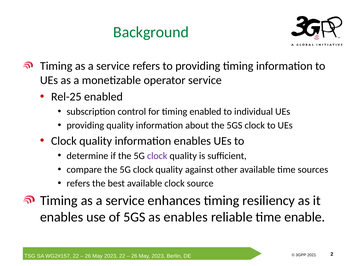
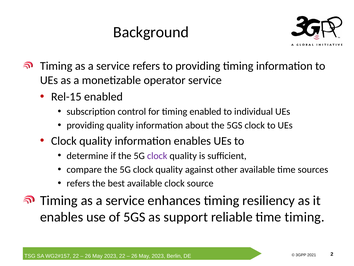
Background colour: green -> black (151, 32)
Rel-25: Rel-25 -> Rel-15 (66, 97)
as enables: enables -> support (186, 217)
time enable: enable -> timing (305, 217)
